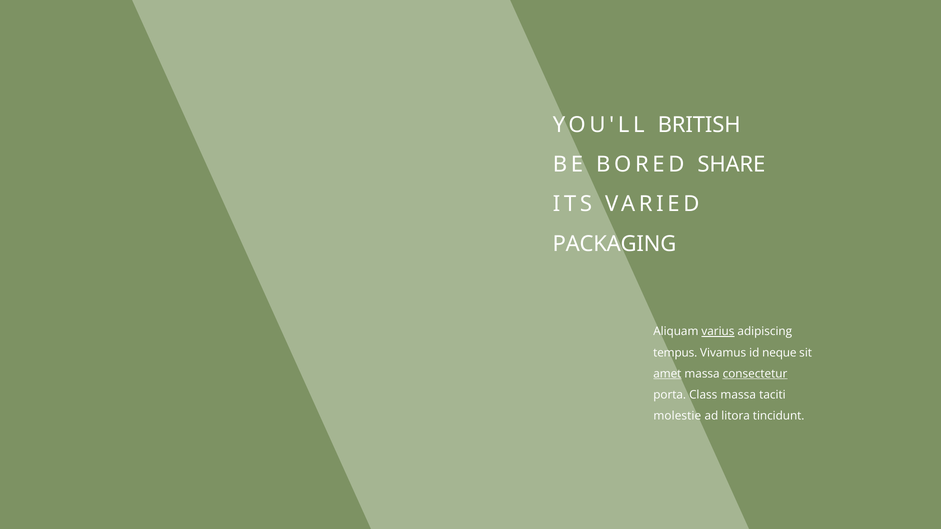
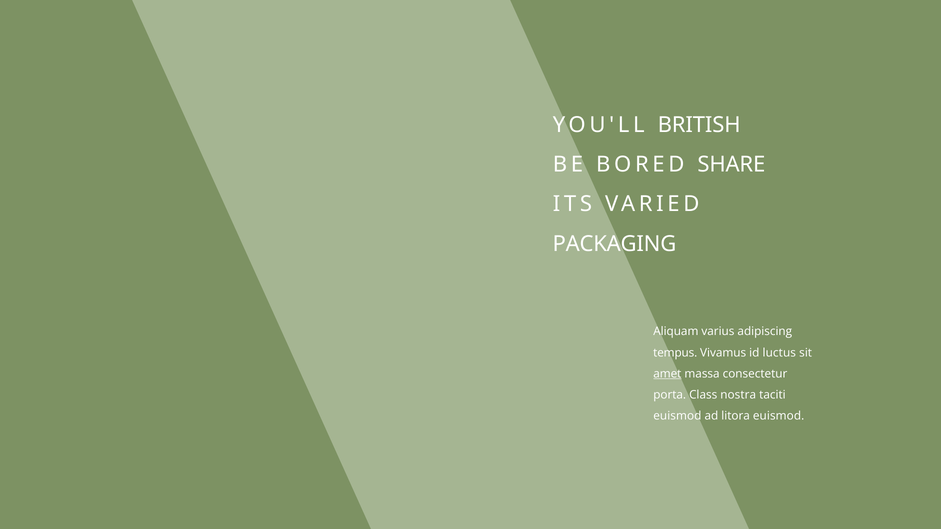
varius underline: present -> none (718, 332)
neque: neque -> luctus (779, 353)
consectetur underline: present -> none (755, 374)
Class massa: massa -> nostra (738, 395)
molestie: molestie -> euismod (677, 416)
litora tincidunt: tincidunt -> euismod (779, 416)
